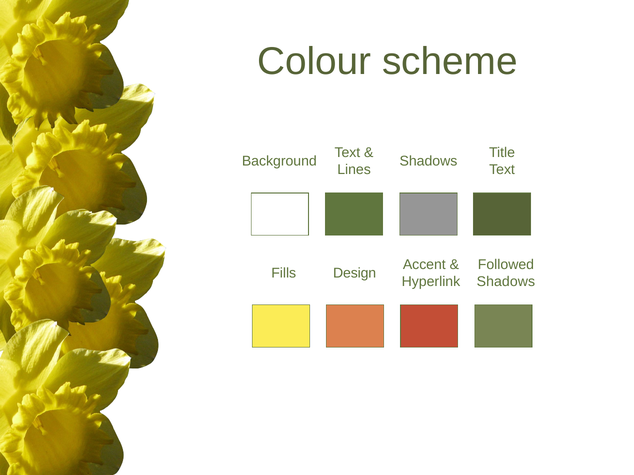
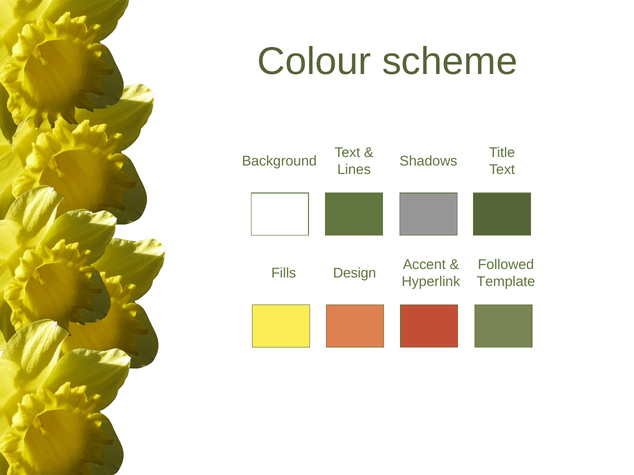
Shadows: Shadows -> Template (506, 282)
